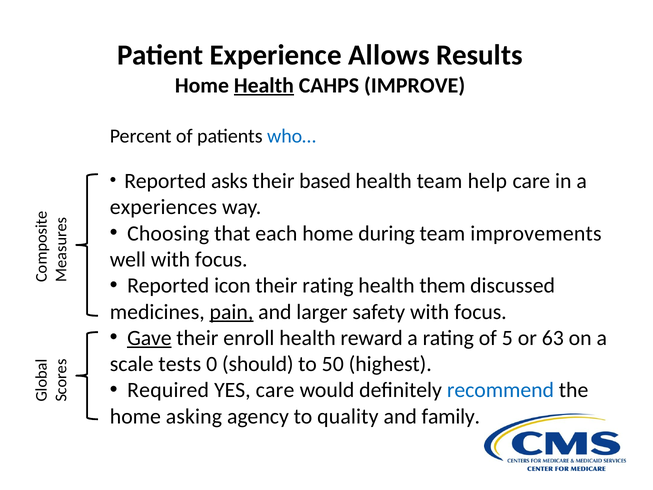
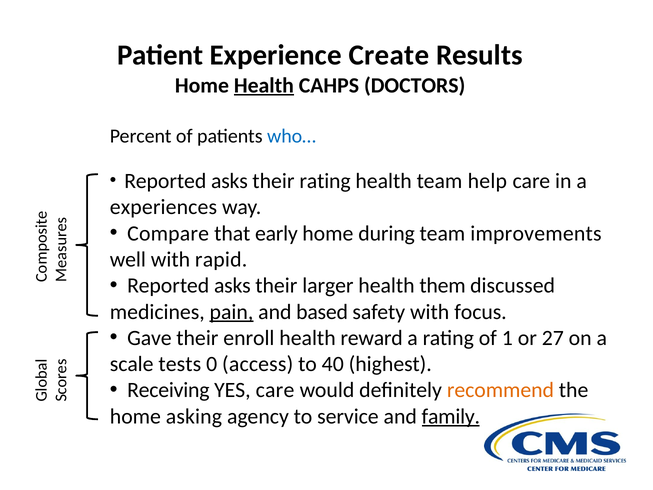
Allows: Allows -> Create (389, 55)
IMPROVE: IMPROVE -> DOCTORS (415, 85)
their based: based -> rating (325, 181)
Choosing: Choosing -> Compare (168, 233)
each: each -> early (276, 233)
well with focus: focus -> rapid (221, 259)
icon: icon -> asks (232, 286)
their rating: rating -> larger (328, 286)
larger: larger -> based (322, 312)
Gave underline: present -> none (149, 338)
5: 5 -> 1 (507, 338)
63: 63 -> 27 (553, 338)
should: should -> access (258, 364)
50: 50 -> 40 (333, 364)
Required: Required -> Receiving (168, 390)
recommend colour: blue -> orange (500, 390)
quality: quality -> service (348, 416)
family underline: none -> present (451, 416)
